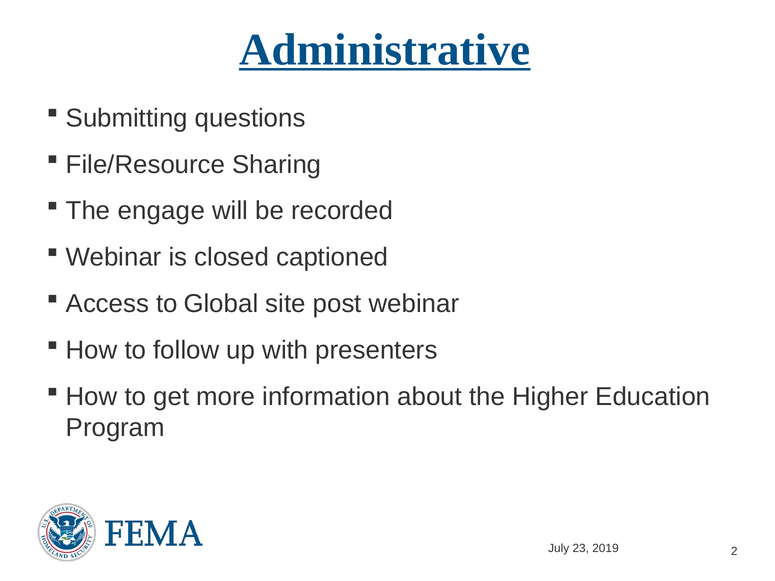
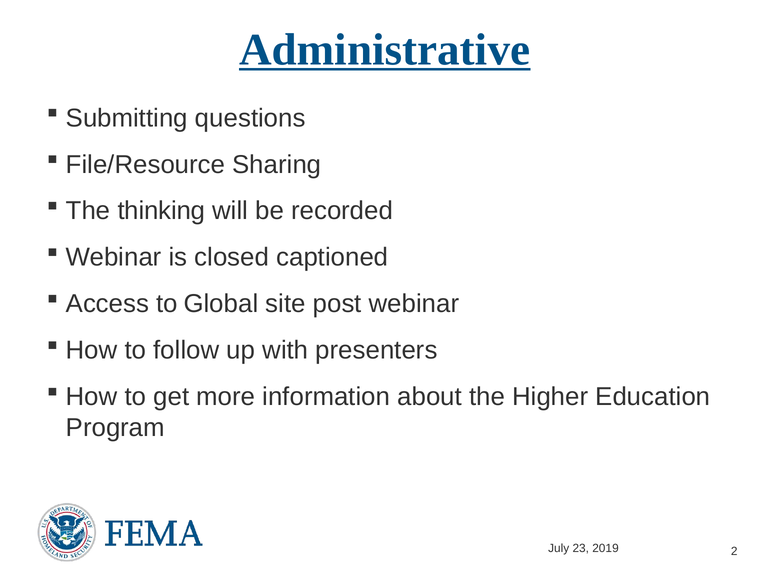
engage: engage -> thinking (161, 211)
